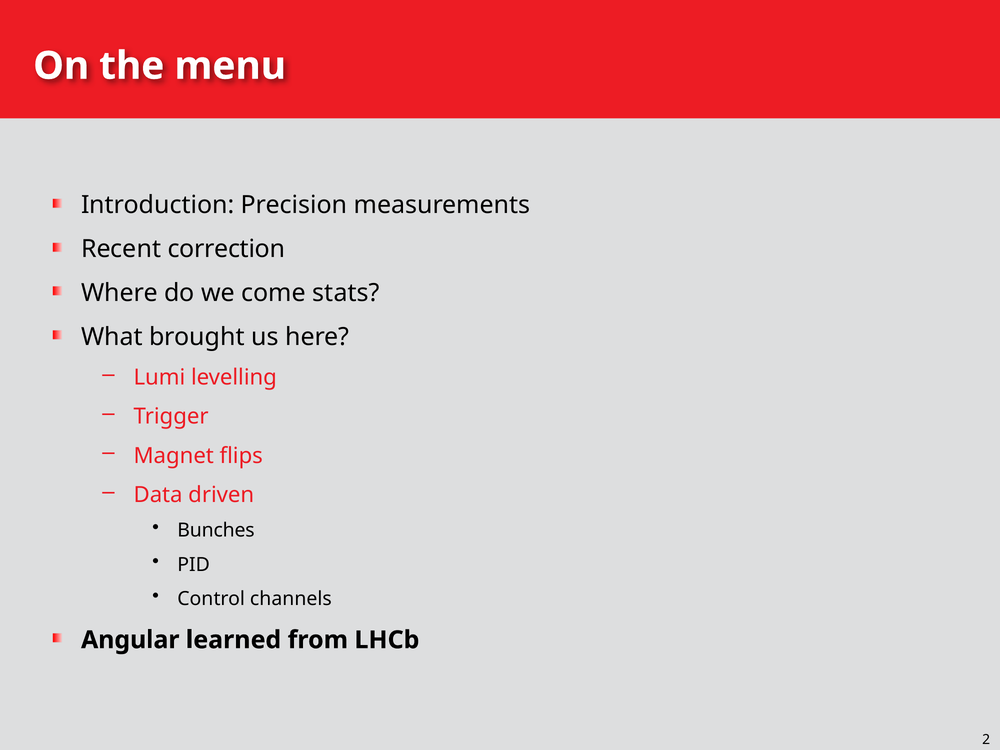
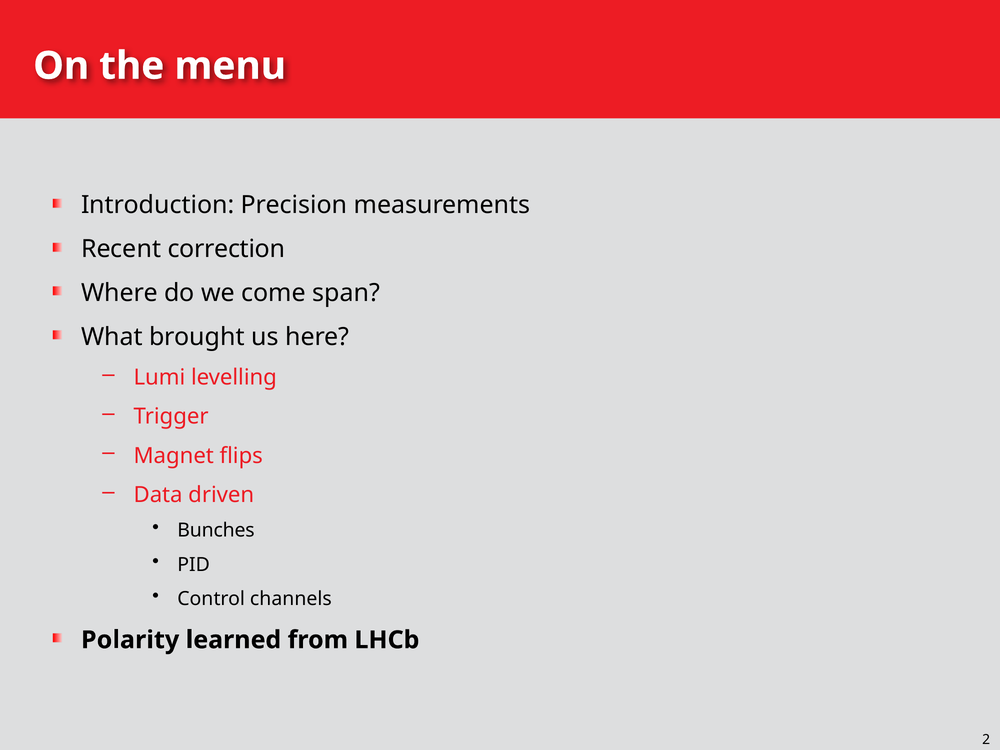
stats: stats -> span (346, 293)
Angular: Angular -> Polarity (130, 640)
